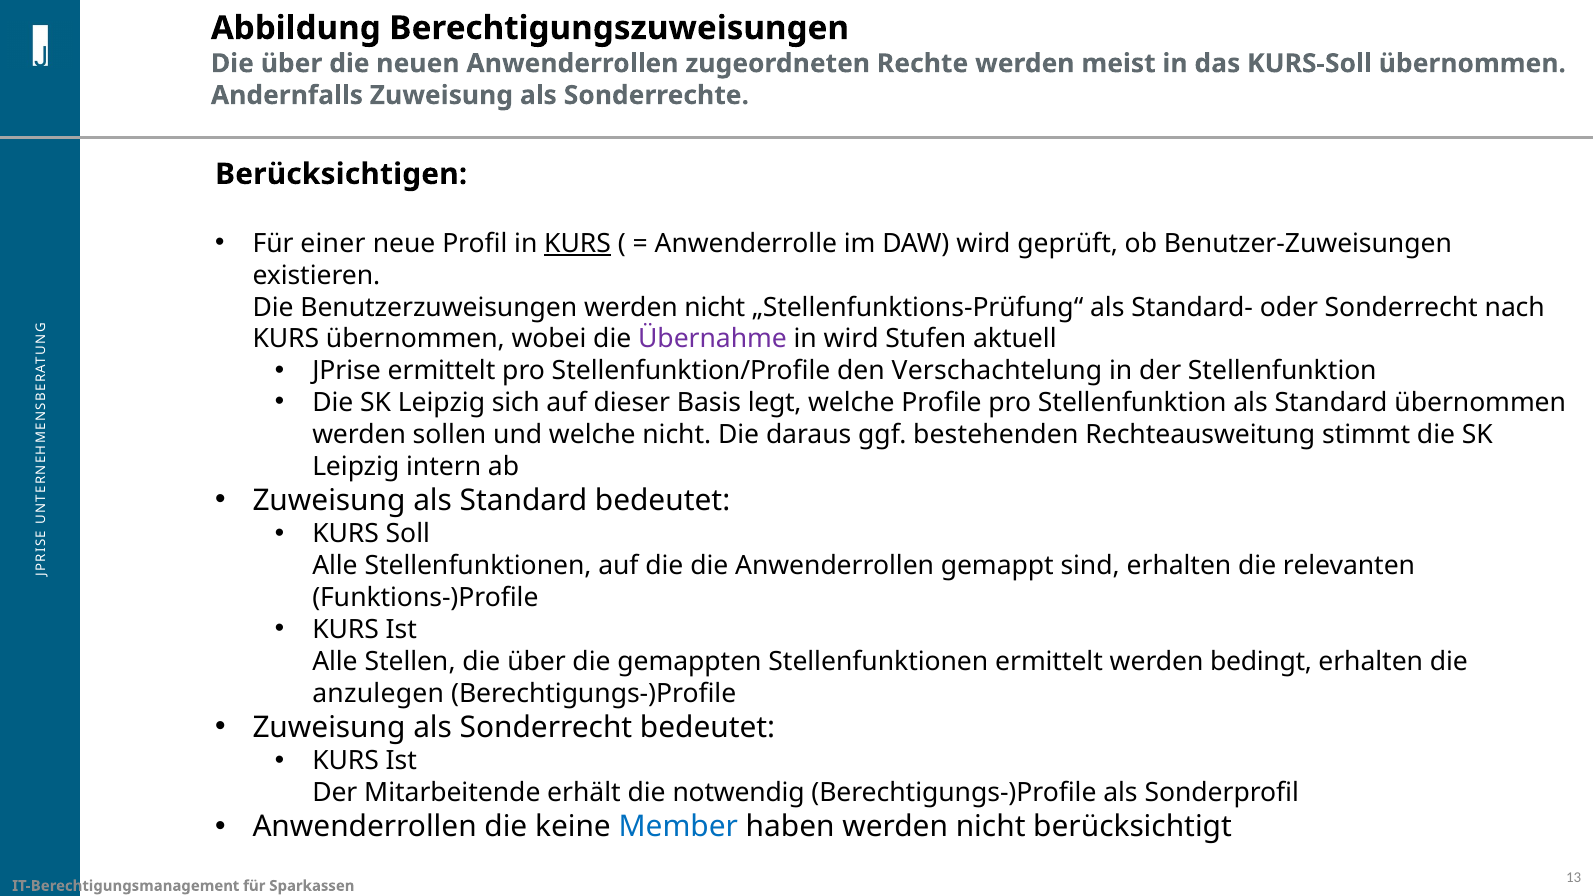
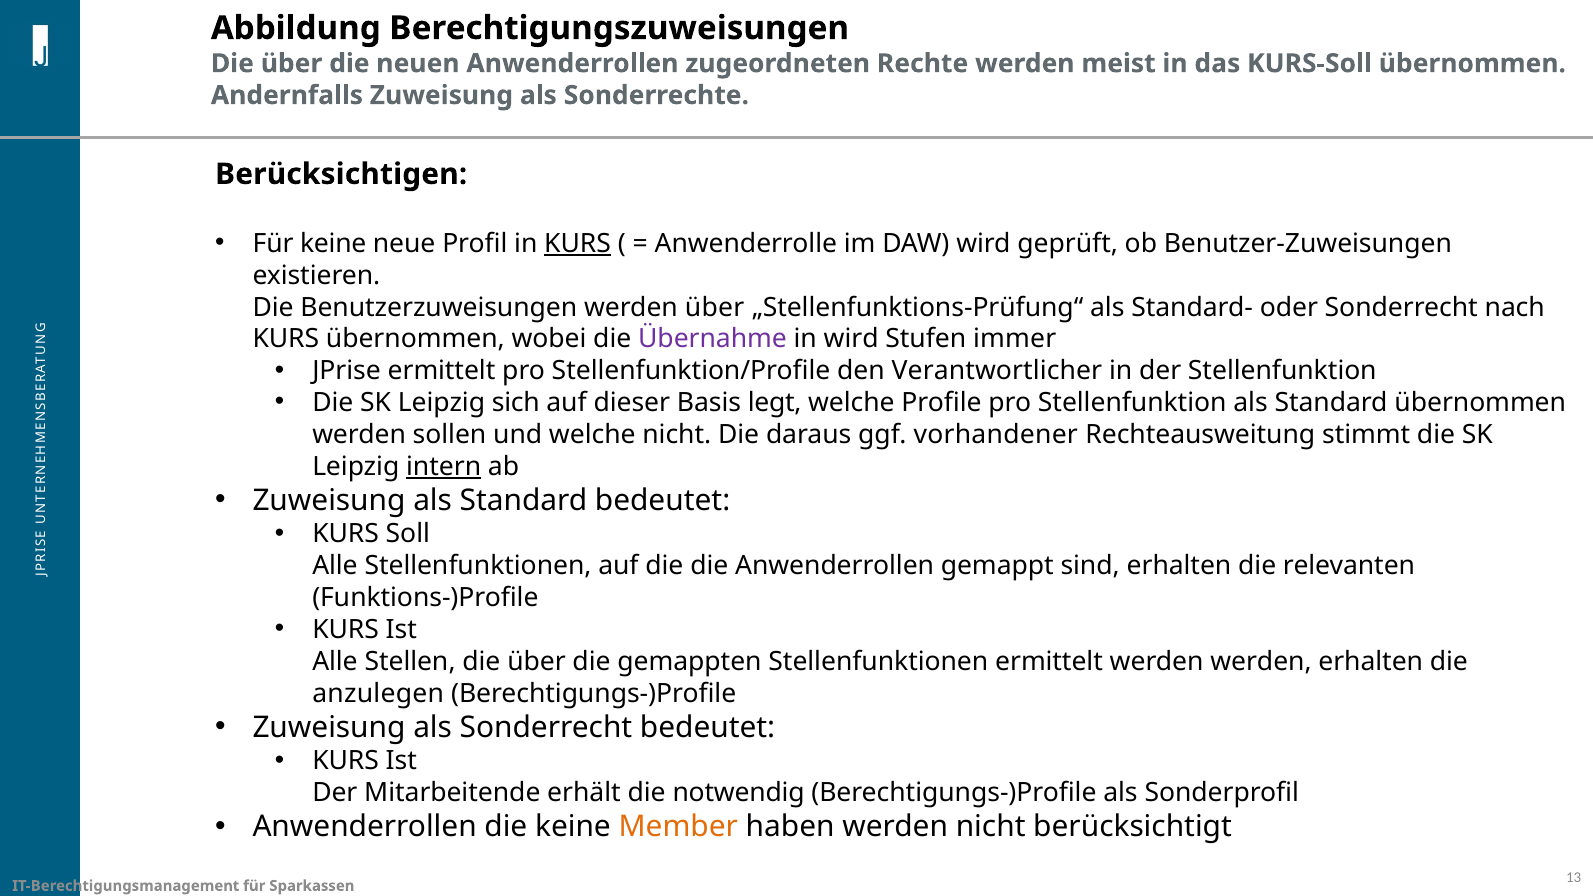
Für einer: einer -> keine (333, 244)
Benutzerzuweisungen werden nicht: nicht -> über (715, 307)
aktuell: aktuell -> immer (1015, 339)
Verschachtelung: Verschachtelung -> Verantwortlicher (997, 371)
bestehenden: bestehenden -> vorhandener (996, 435)
intern underline: none -> present (444, 467)
werden bedingt: bedingt -> werden (1261, 662)
Member colour: blue -> orange (678, 827)
